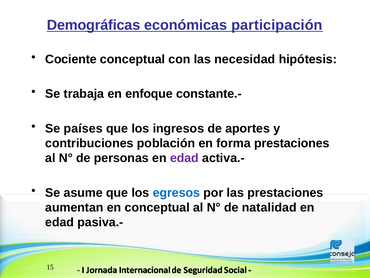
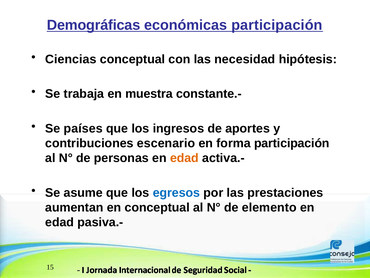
Cociente: Cociente -> Ciencias (71, 59)
enfoque: enfoque -> muestra (149, 94)
población: población -> escenario (166, 143)
forma prestaciones: prestaciones -> participación (292, 143)
edad colour: purple -> orange (184, 158)
natalidad: natalidad -> elemento (269, 207)
